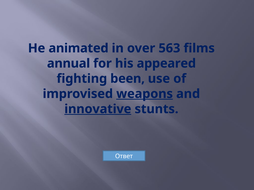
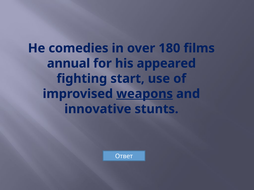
animated: animated -> comedies (78, 48)
563: 563 -> 180 (169, 48)
been: been -> start (127, 79)
innovative underline: present -> none (98, 109)
